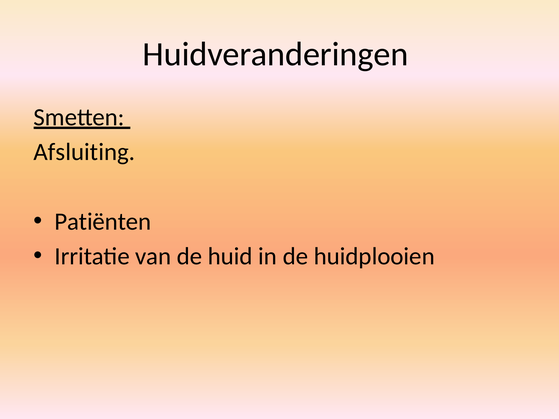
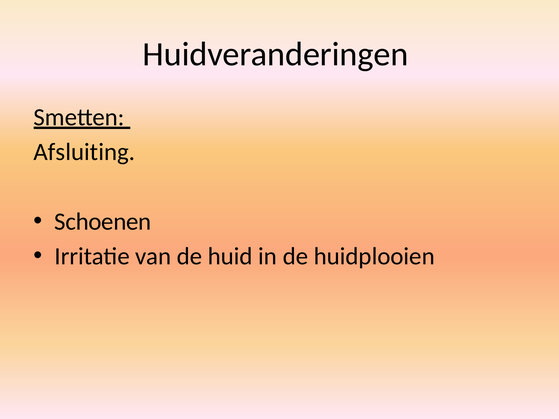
Patiënten: Patiënten -> Schoenen (103, 222)
